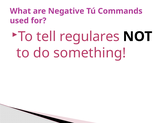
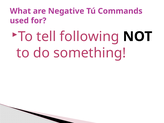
regulares: regulares -> following (89, 37)
